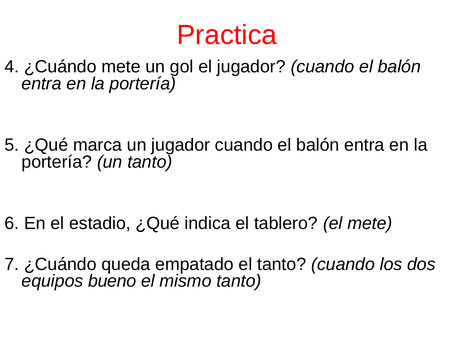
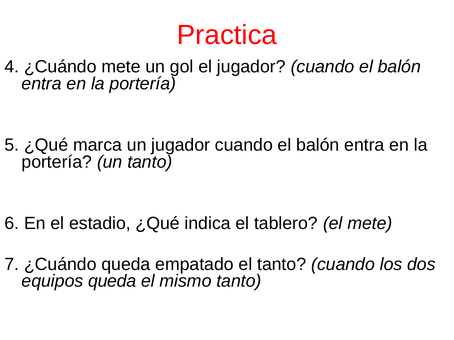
equipos bueno: bueno -> queda (112, 282)
